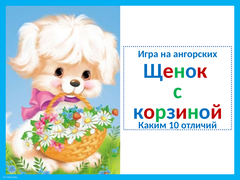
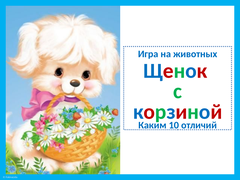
ангорских: ангорских -> животных (195, 54)
